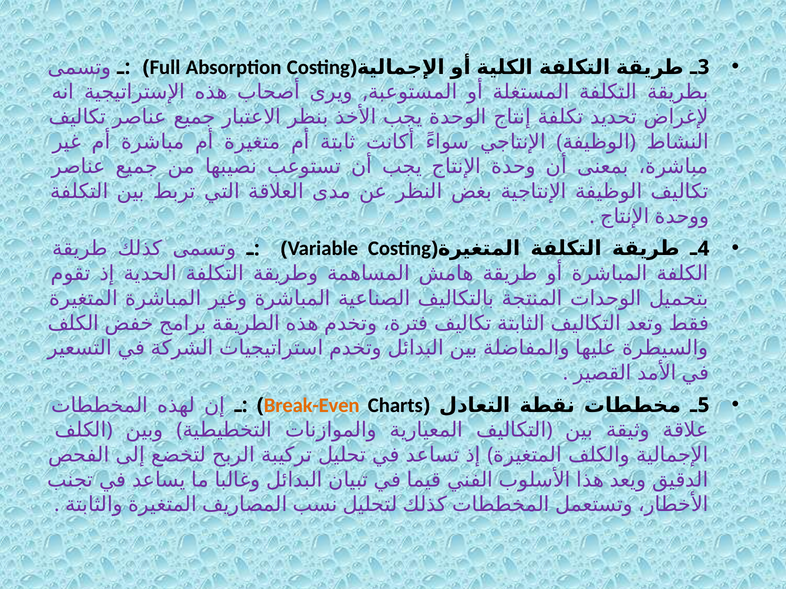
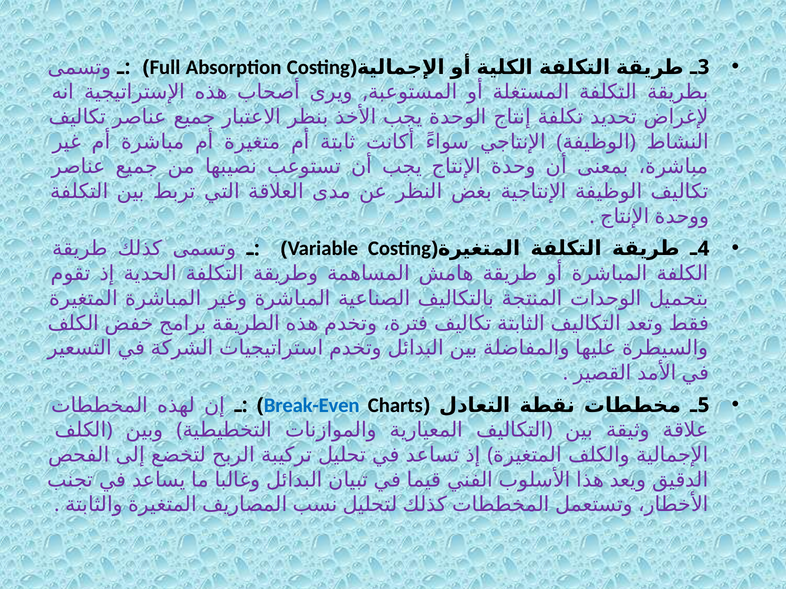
Break-Even colour: orange -> blue (312, 406)
